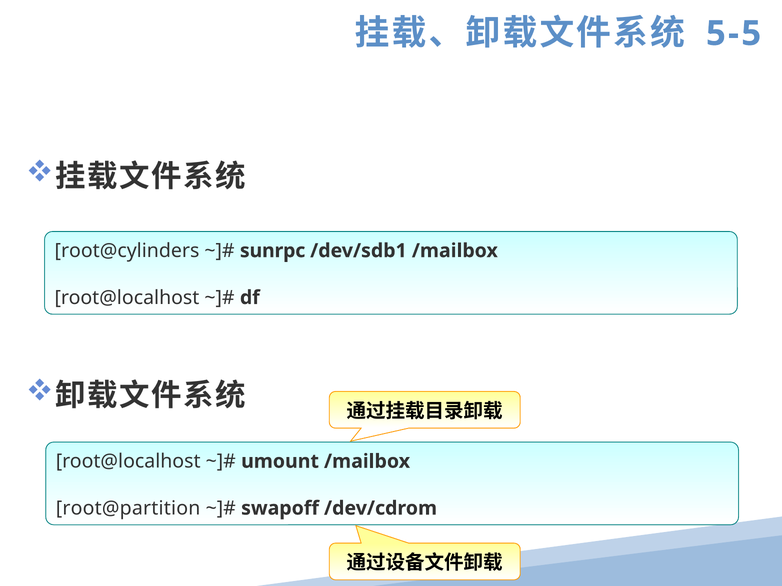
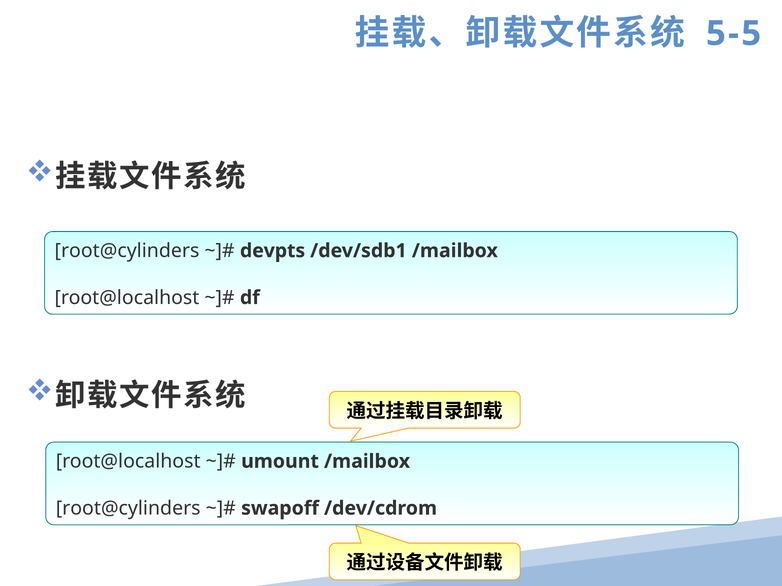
sunrpc: sunrpc -> devpts (273, 251)
root@partition: root@partition -> root@cylinders (128, 509)
